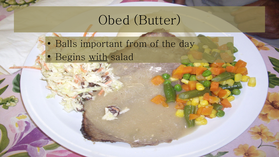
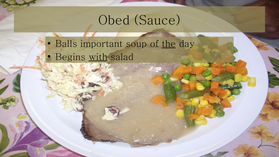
Butter: Butter -> Sauce (157, 20)
from: from -> soup (136, 44)
the underline: none -> present (169, 44)
